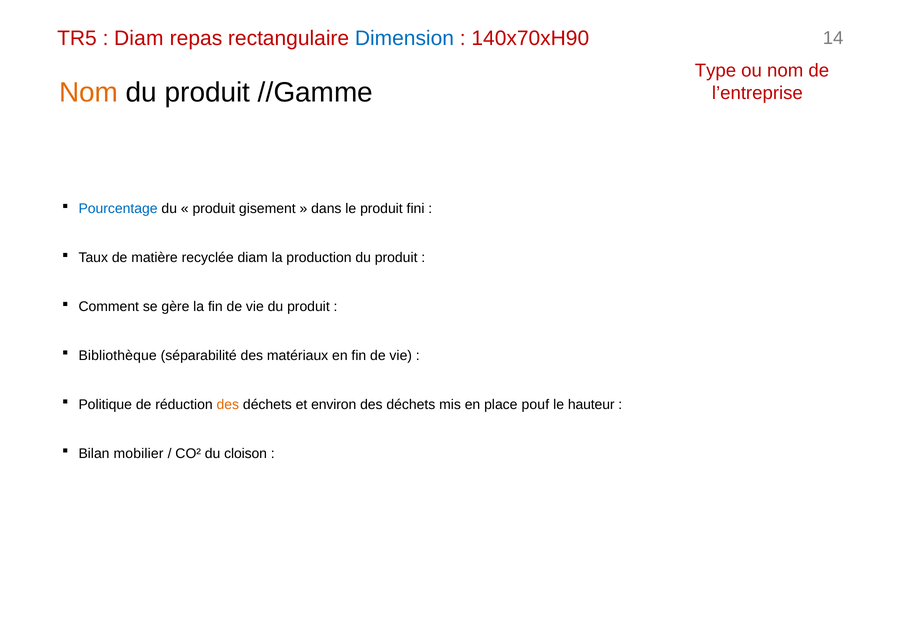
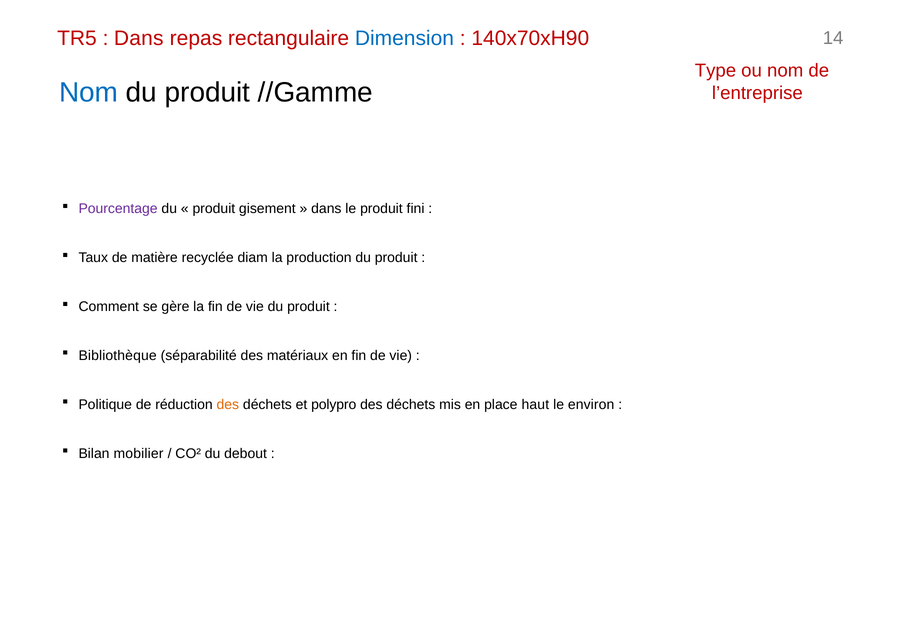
Diam: Diam -> Dans (139, 39)
Nom colour: orange -> blue (89, 92)
Pourcentage colour: blue -> purple (118, 209)
environ: environ -> polypro (334, 405)
pouf: pouf -> haut (535, 405)
hauteur: hauteur -> environ (591, 405)
cloison: cloison -> debout (246, 454)
